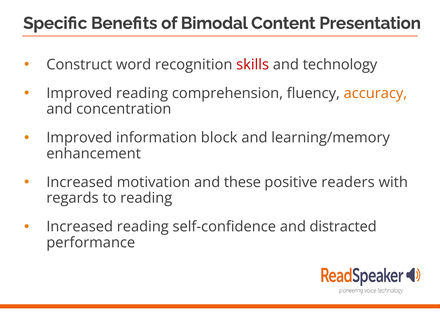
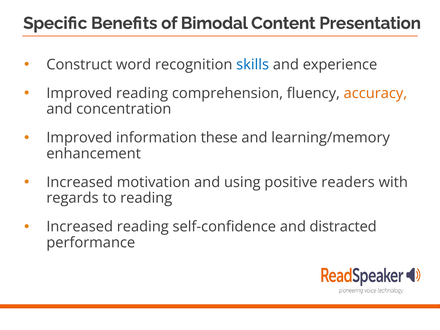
skills colour: red -> blue (253, 65)
technology: technology -> experience (340, 65)
block: block -> these (219, 138)
these: these -> using (242, 182)
